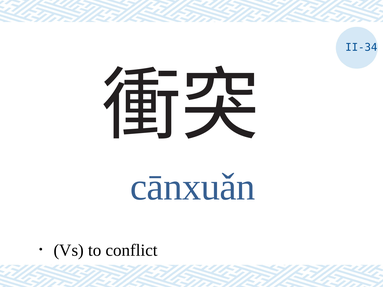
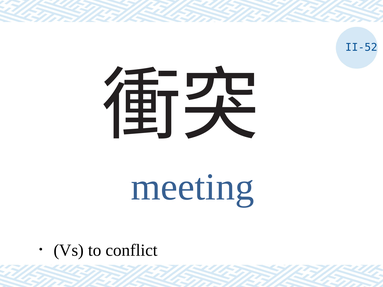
II-34: II-34 -> II-52 (361, 47)
cānxuǎn: cānxuǎn -> meeting (193, 187)
